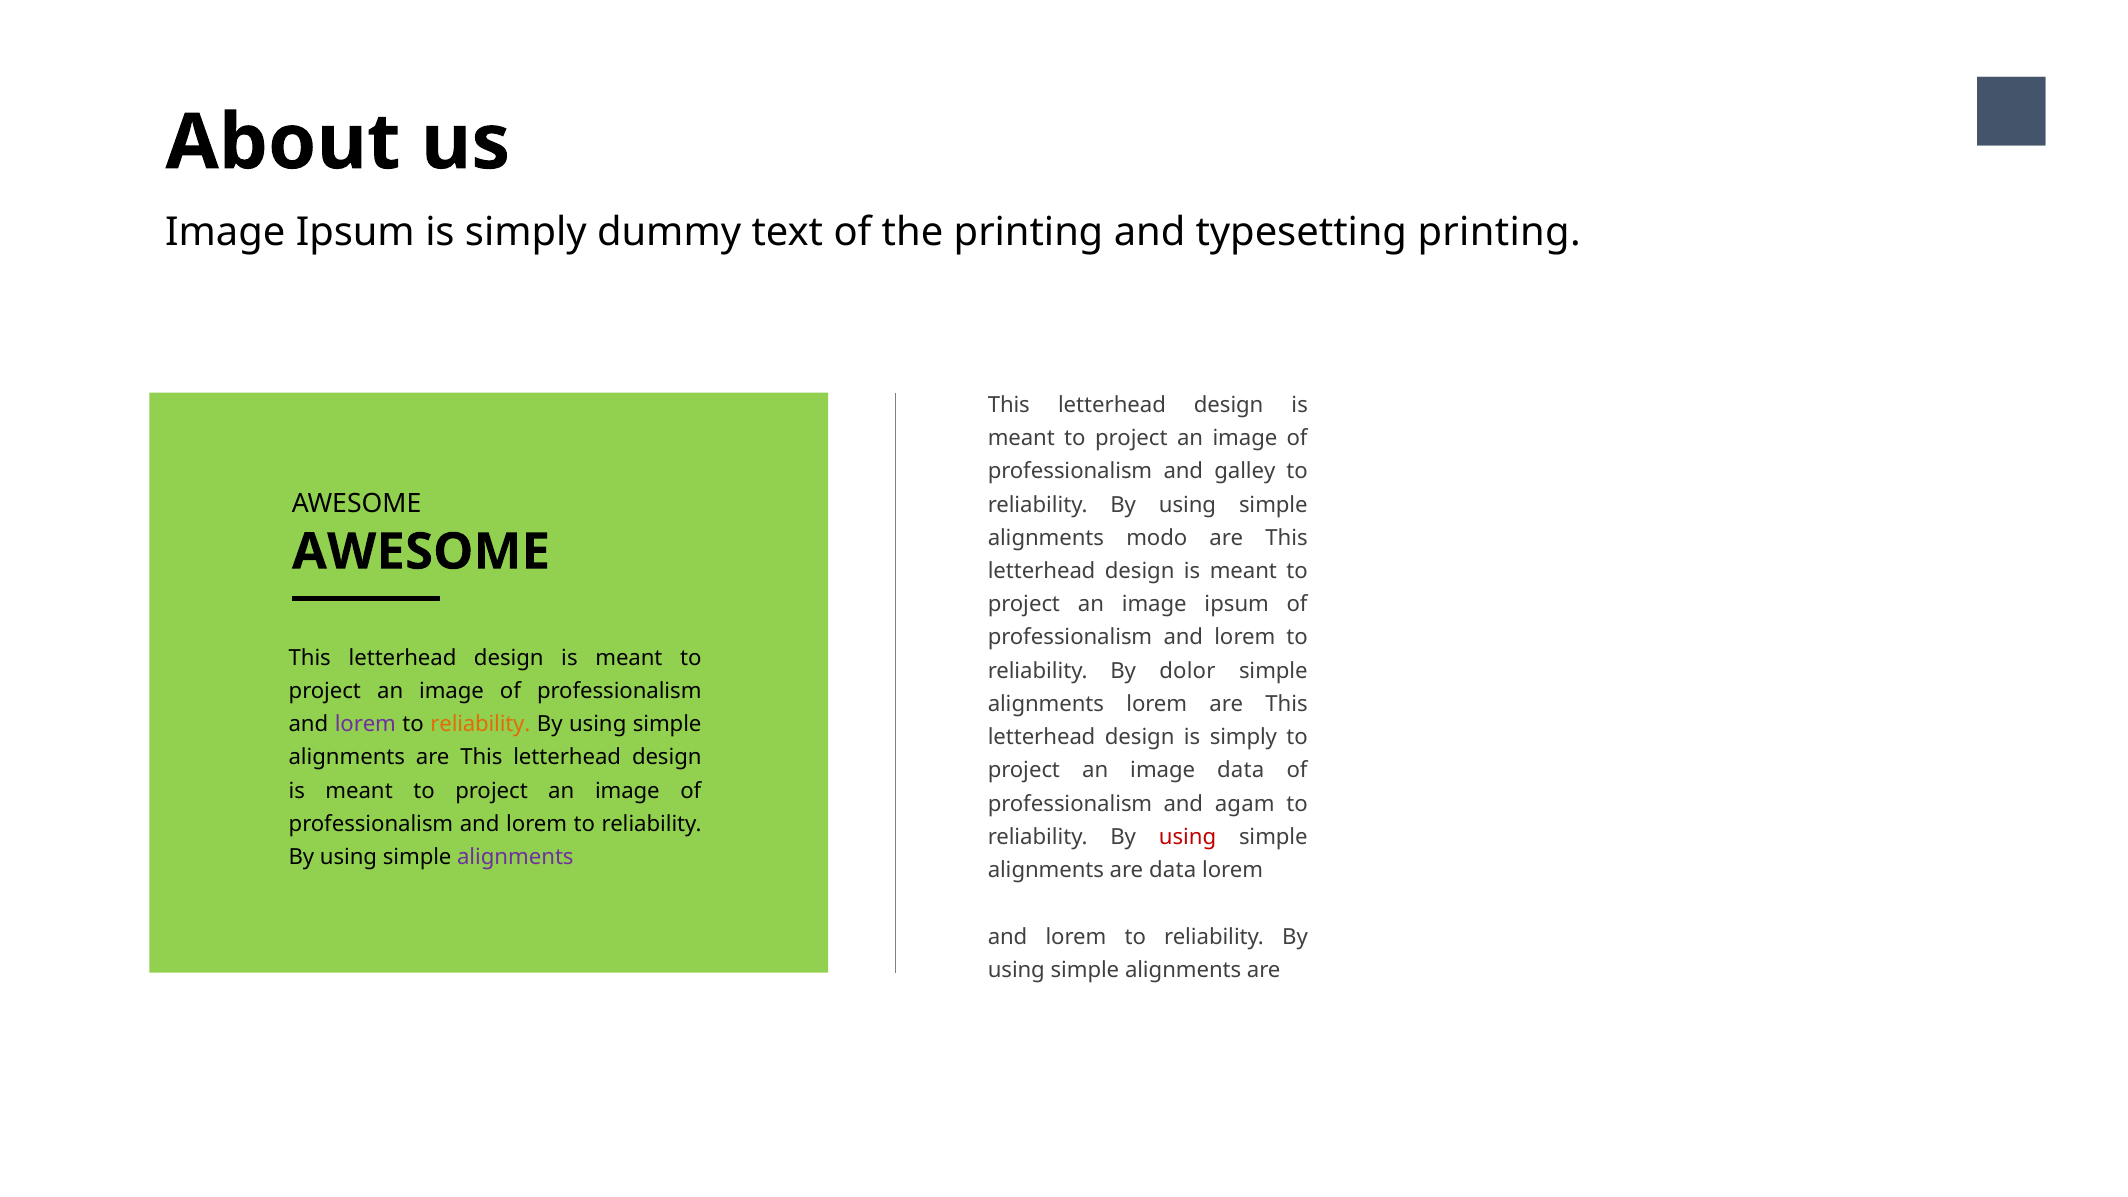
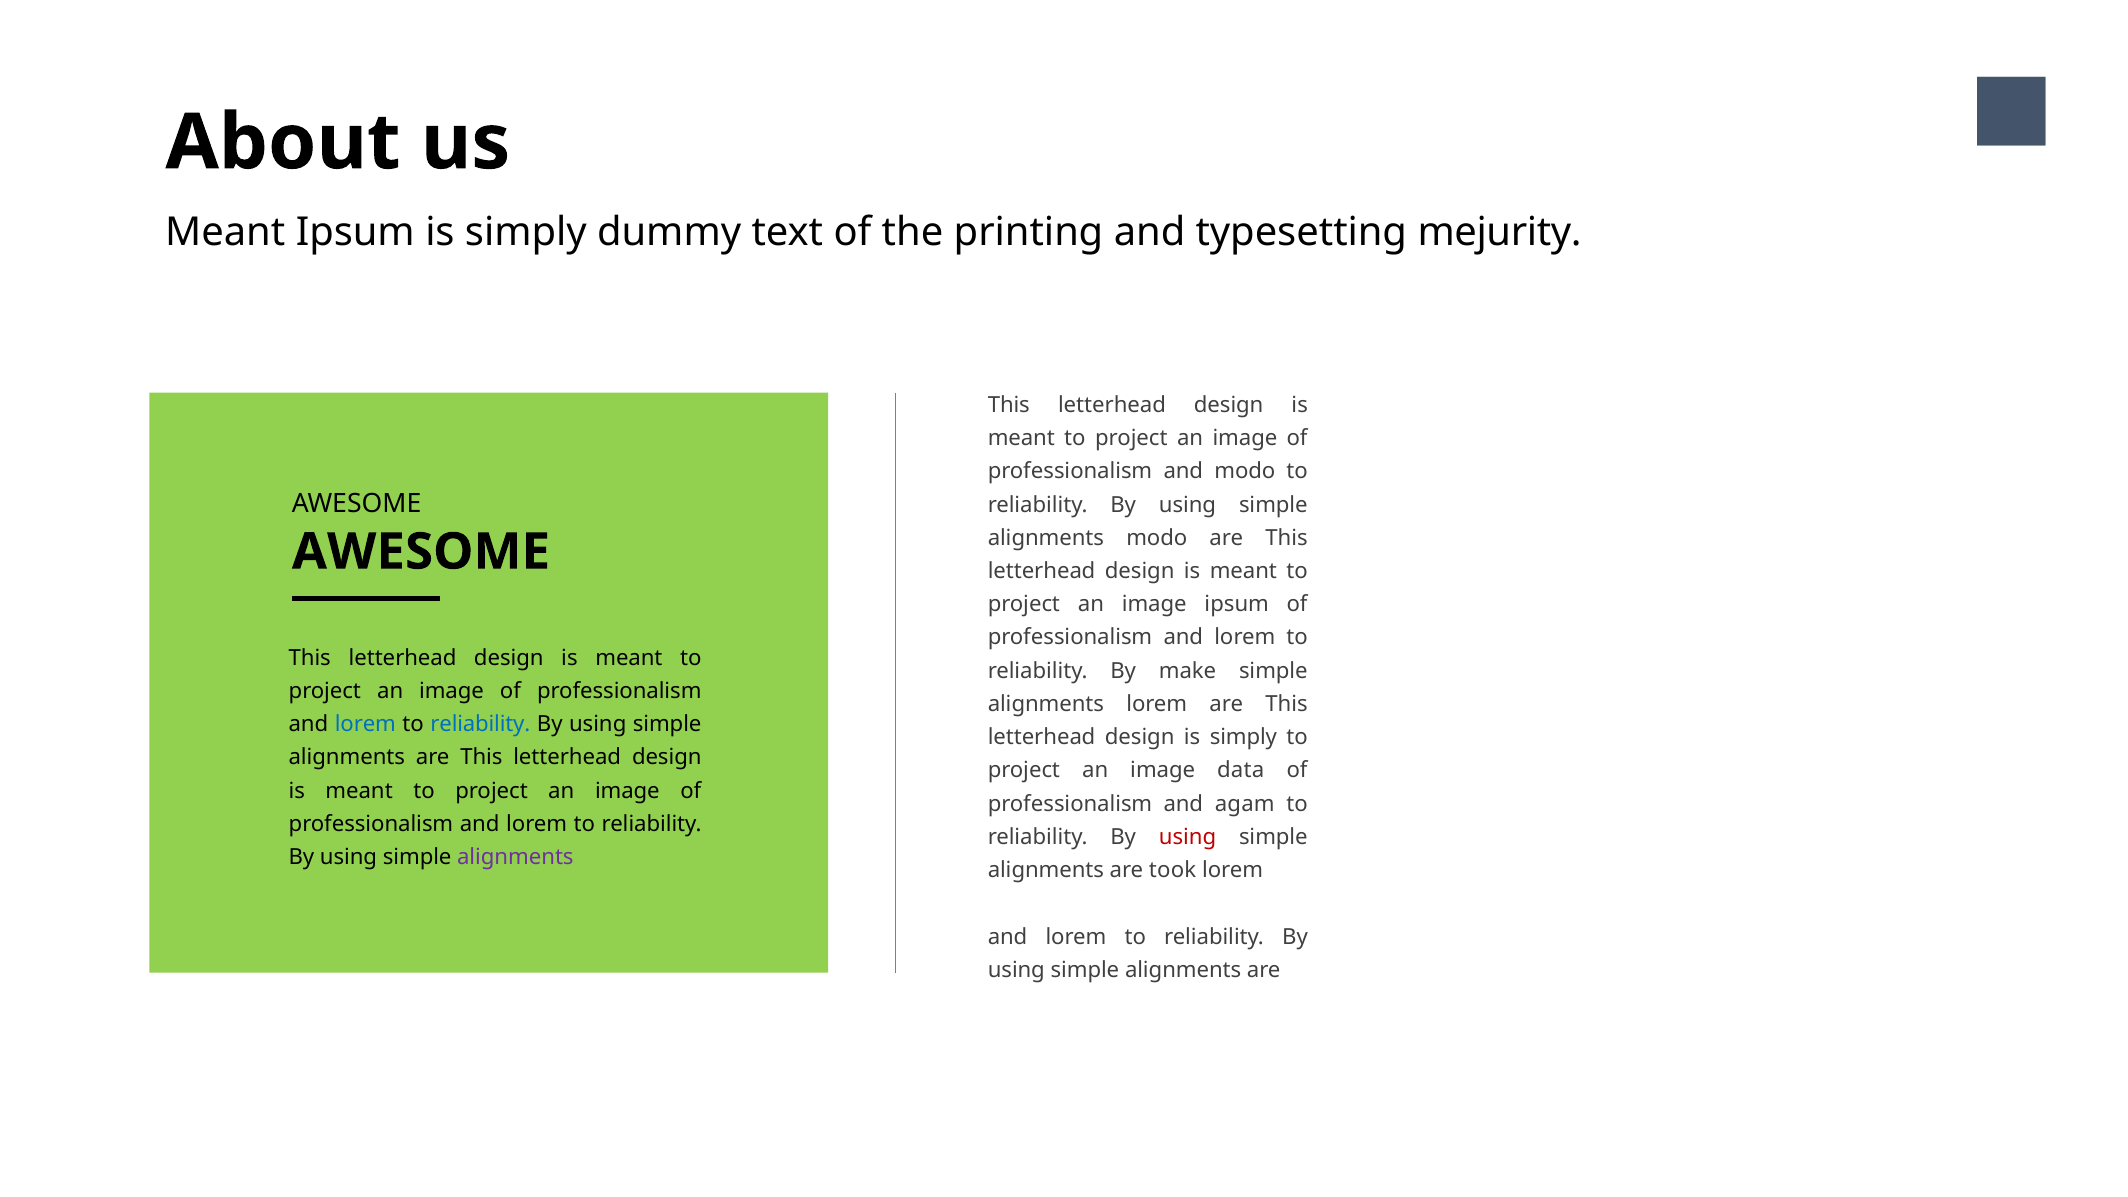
Image: Image -> Meant (225, 233)
typesetting printing: printing -> mejurity (1499, 233)
and galley: galley -> modo (1245, 471)
dolor: dolor -> make (1188, 671)
lorem colour: purple -> blue (365, 724)
reliability colour: orange -> blue (480, 724)
are data: data -> took (1173, 870)
